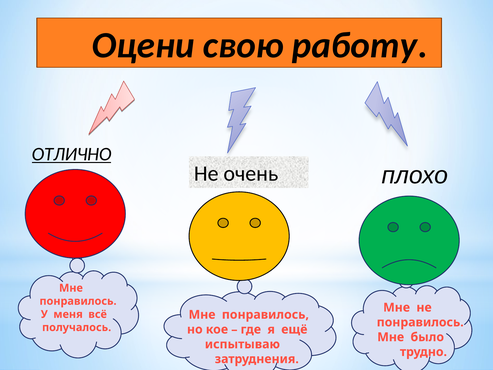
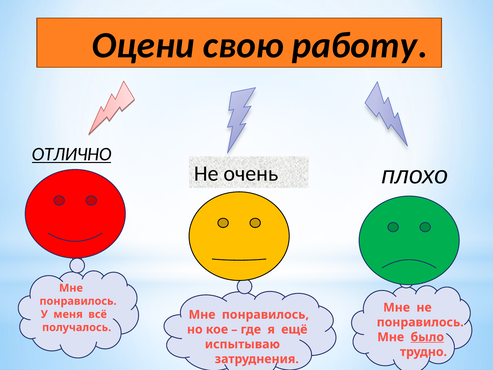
было underline: none -> present (427, 337)
